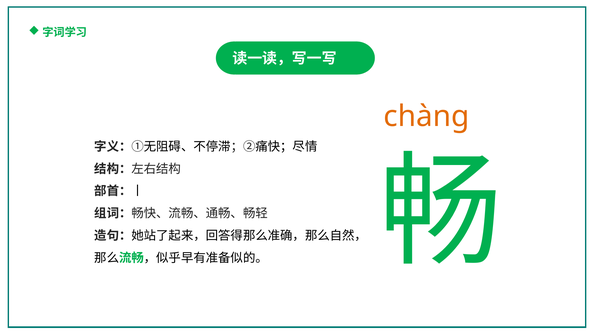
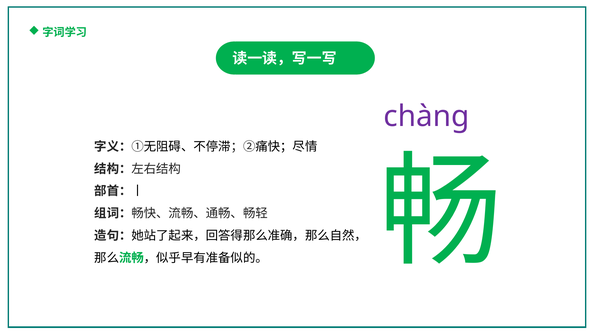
chàng colour: orange -> purple (427, 116)
